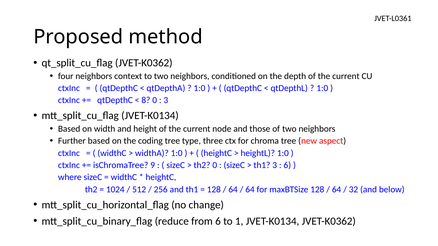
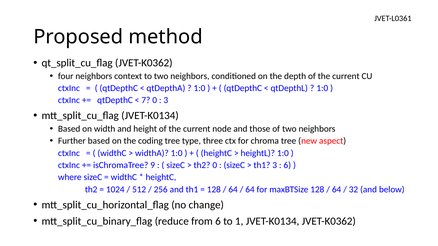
8: 8 -> 7 (146, 100)
